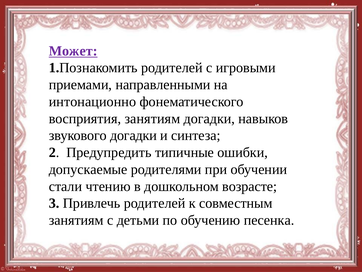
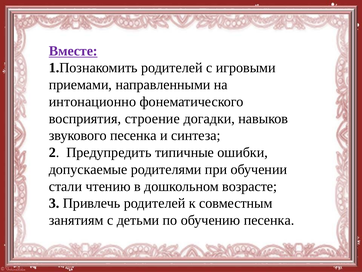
Может: Может -> Вместе (73, 51)
восприятия занятиям: занятиям -> строение (152, 118)
звукового догадки: догадки -> песенка (133, 135)
